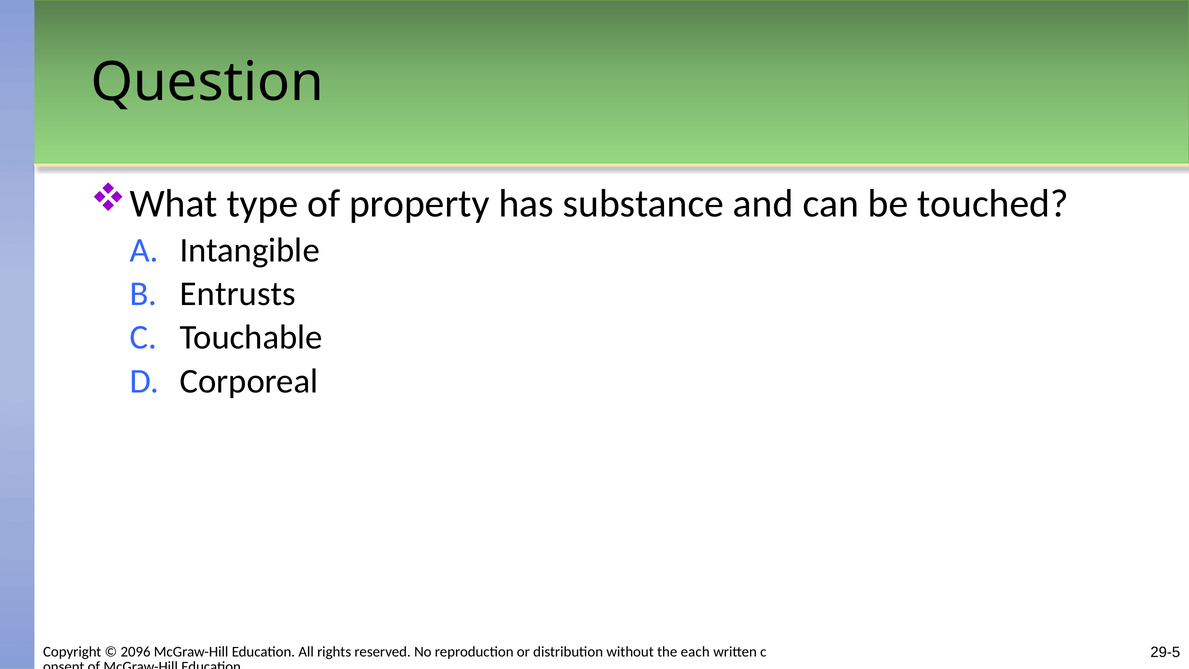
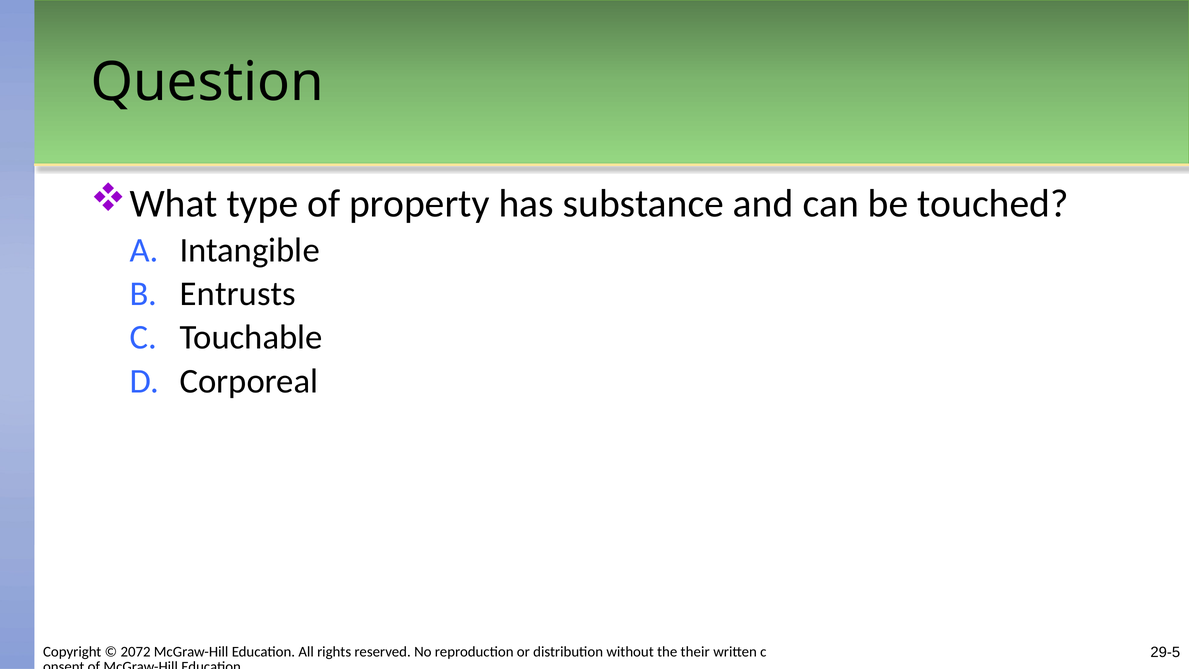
2096: 2096 -> 2072 (136, 652)
each: each -> their (695, 652)
